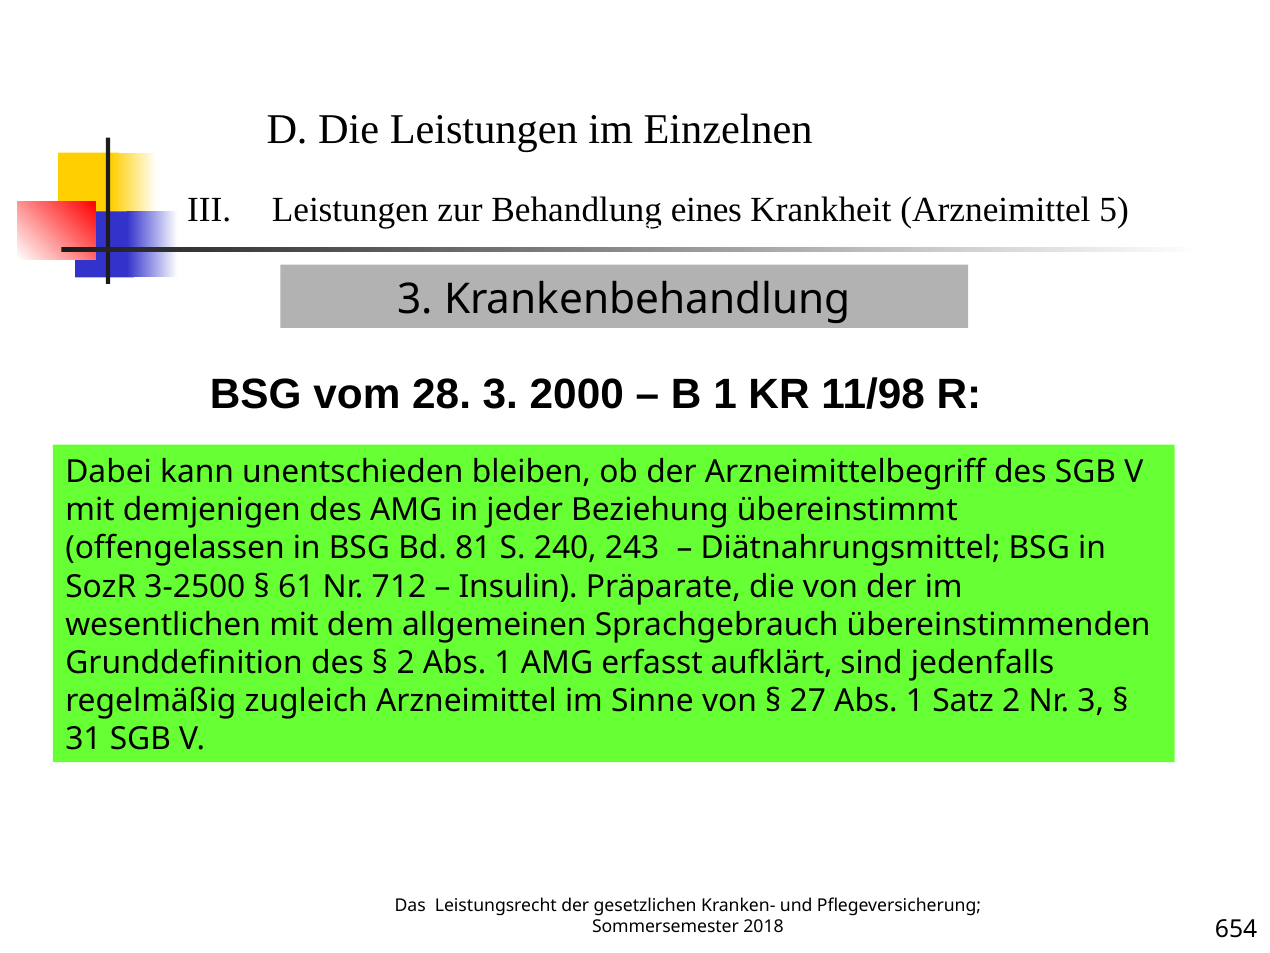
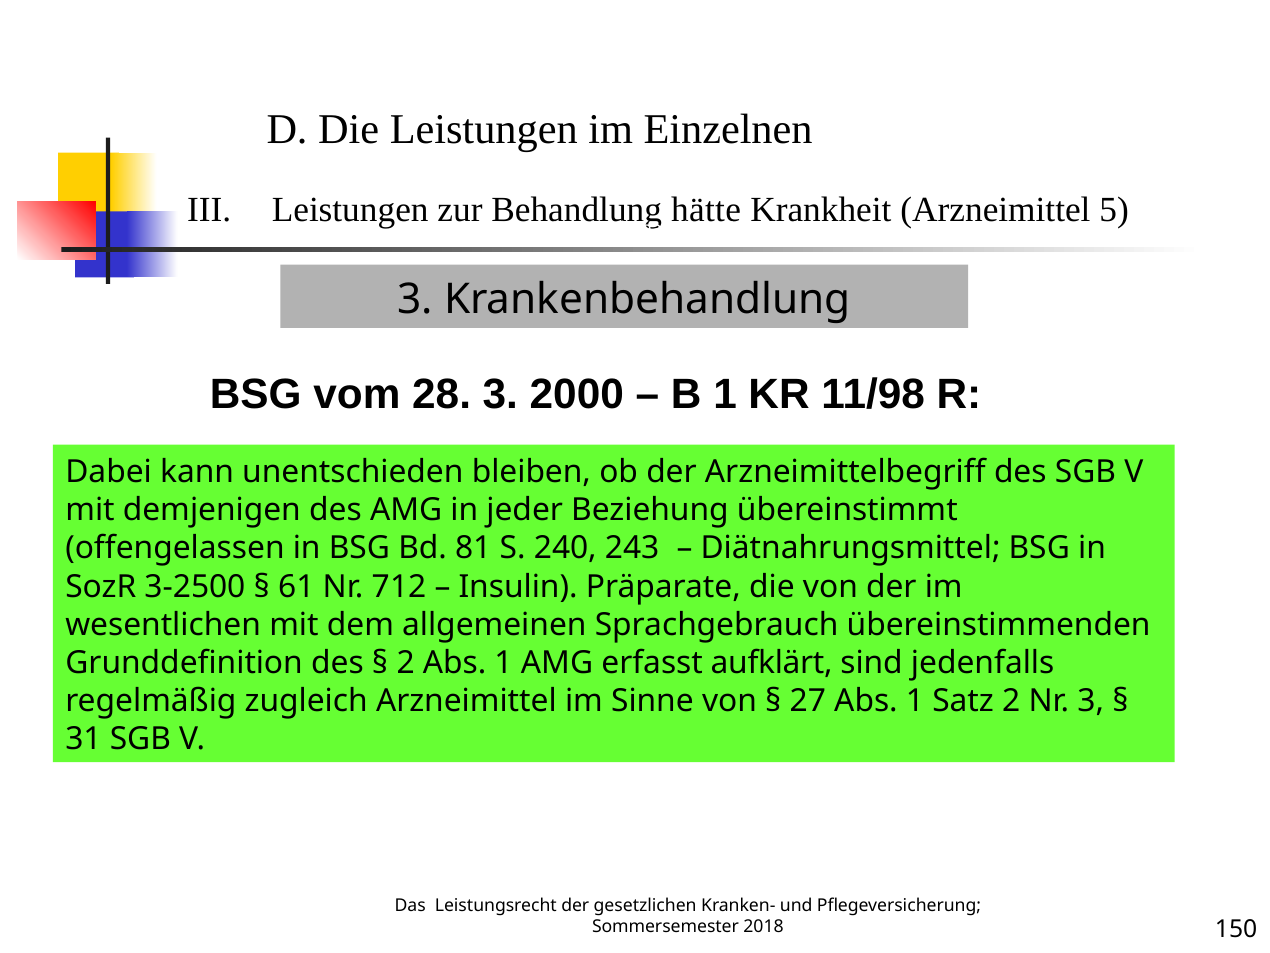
eines: eines -> hätte (706, 210)
654: 654 -> 150 (1236, 929)
